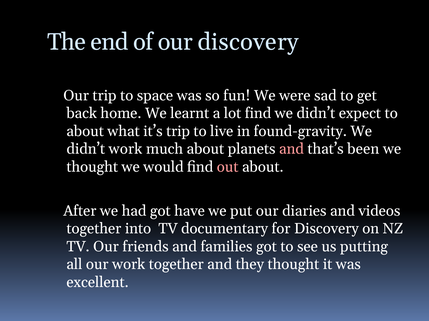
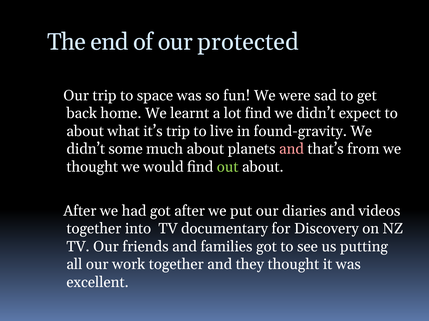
our discovery: discovery -> protected (248, 42)
didn’t work: work -> some (126, 149)
been: been -> from (363, 149)
out colour: pink -> light green (228, 167)
got have: have -> after (190, 211)
